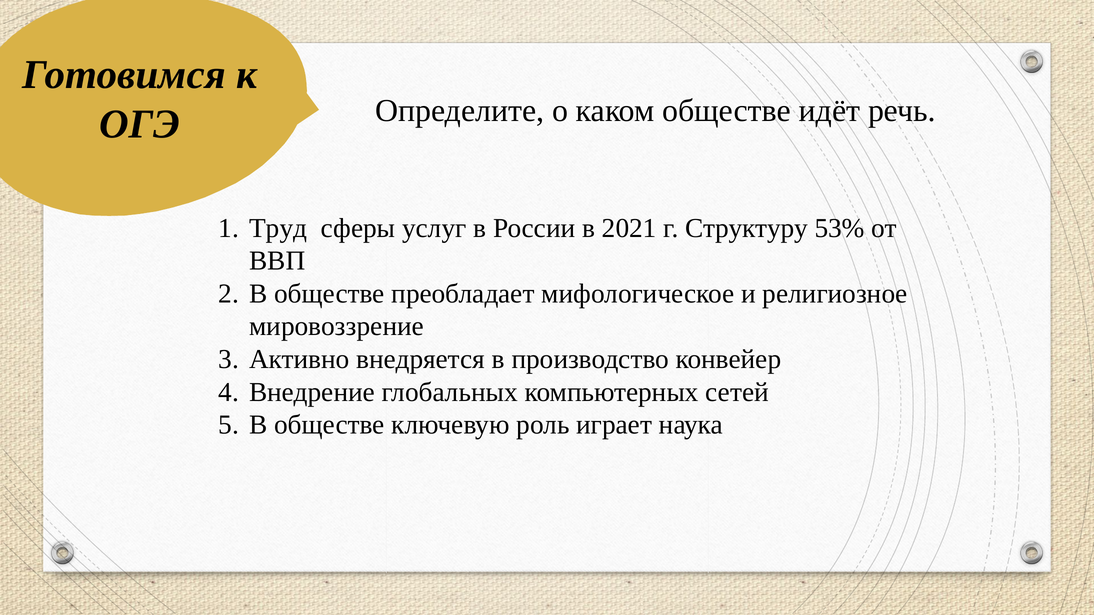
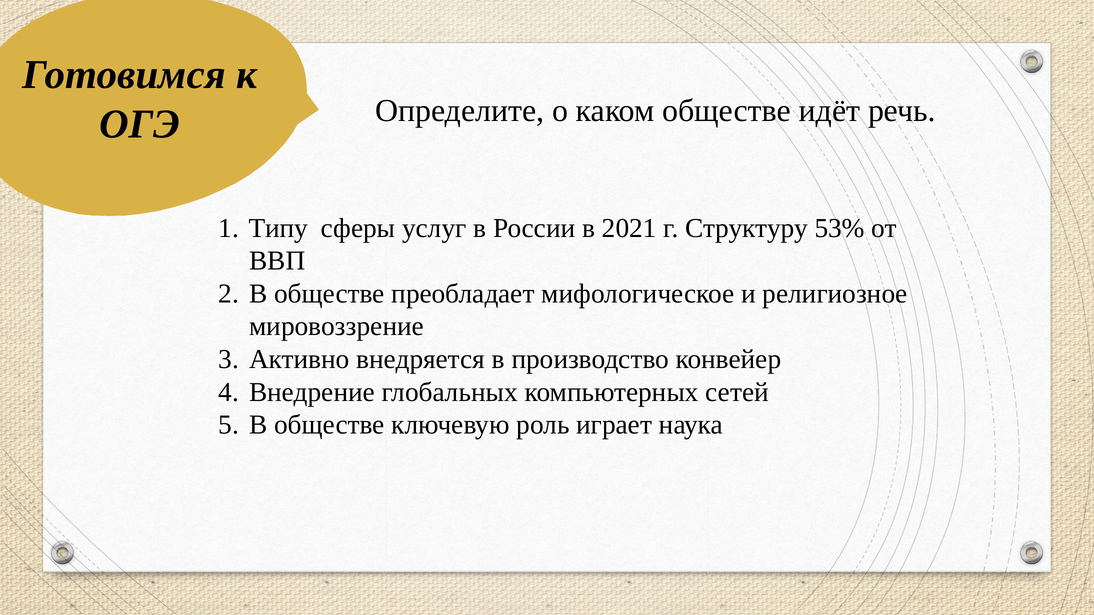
Труд: Труд -> Типу (278, 228)
